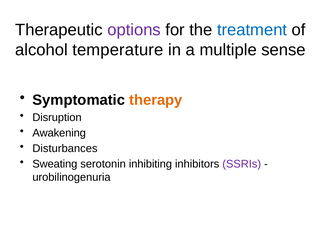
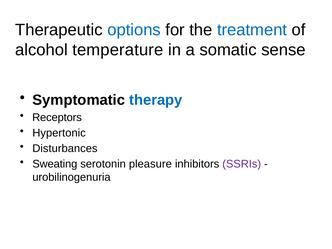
options colour: purple -> blue (134, 30)
multiple: multiple -> somatic (228, 50)
therapy colour: orange -> blue (156, 100)
Disruption: Disruption -> Receptors (57, 118)
Awakening: Awakening -> Hypertonic (59, 133)
inhibiting: inhibiting -> pleasure (150, 164)
